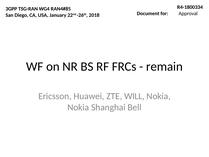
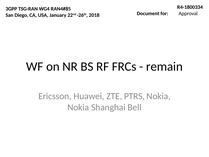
WILL: WILL -> PTRS (134, 96)
